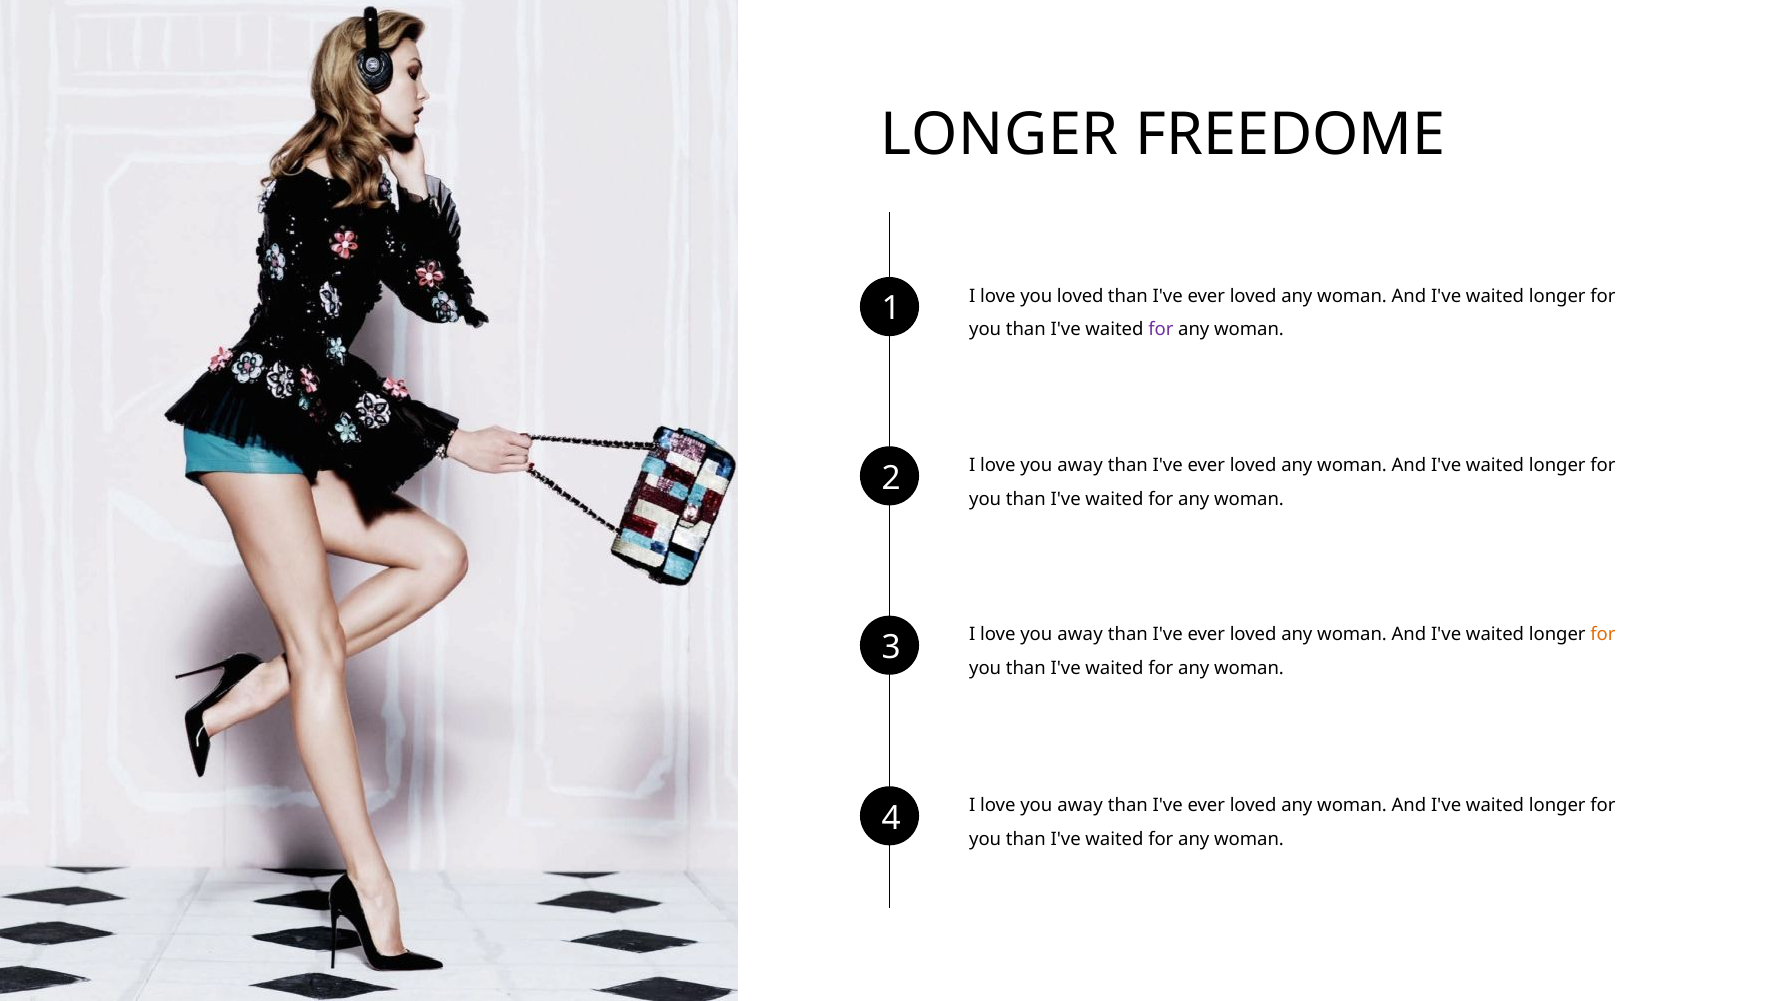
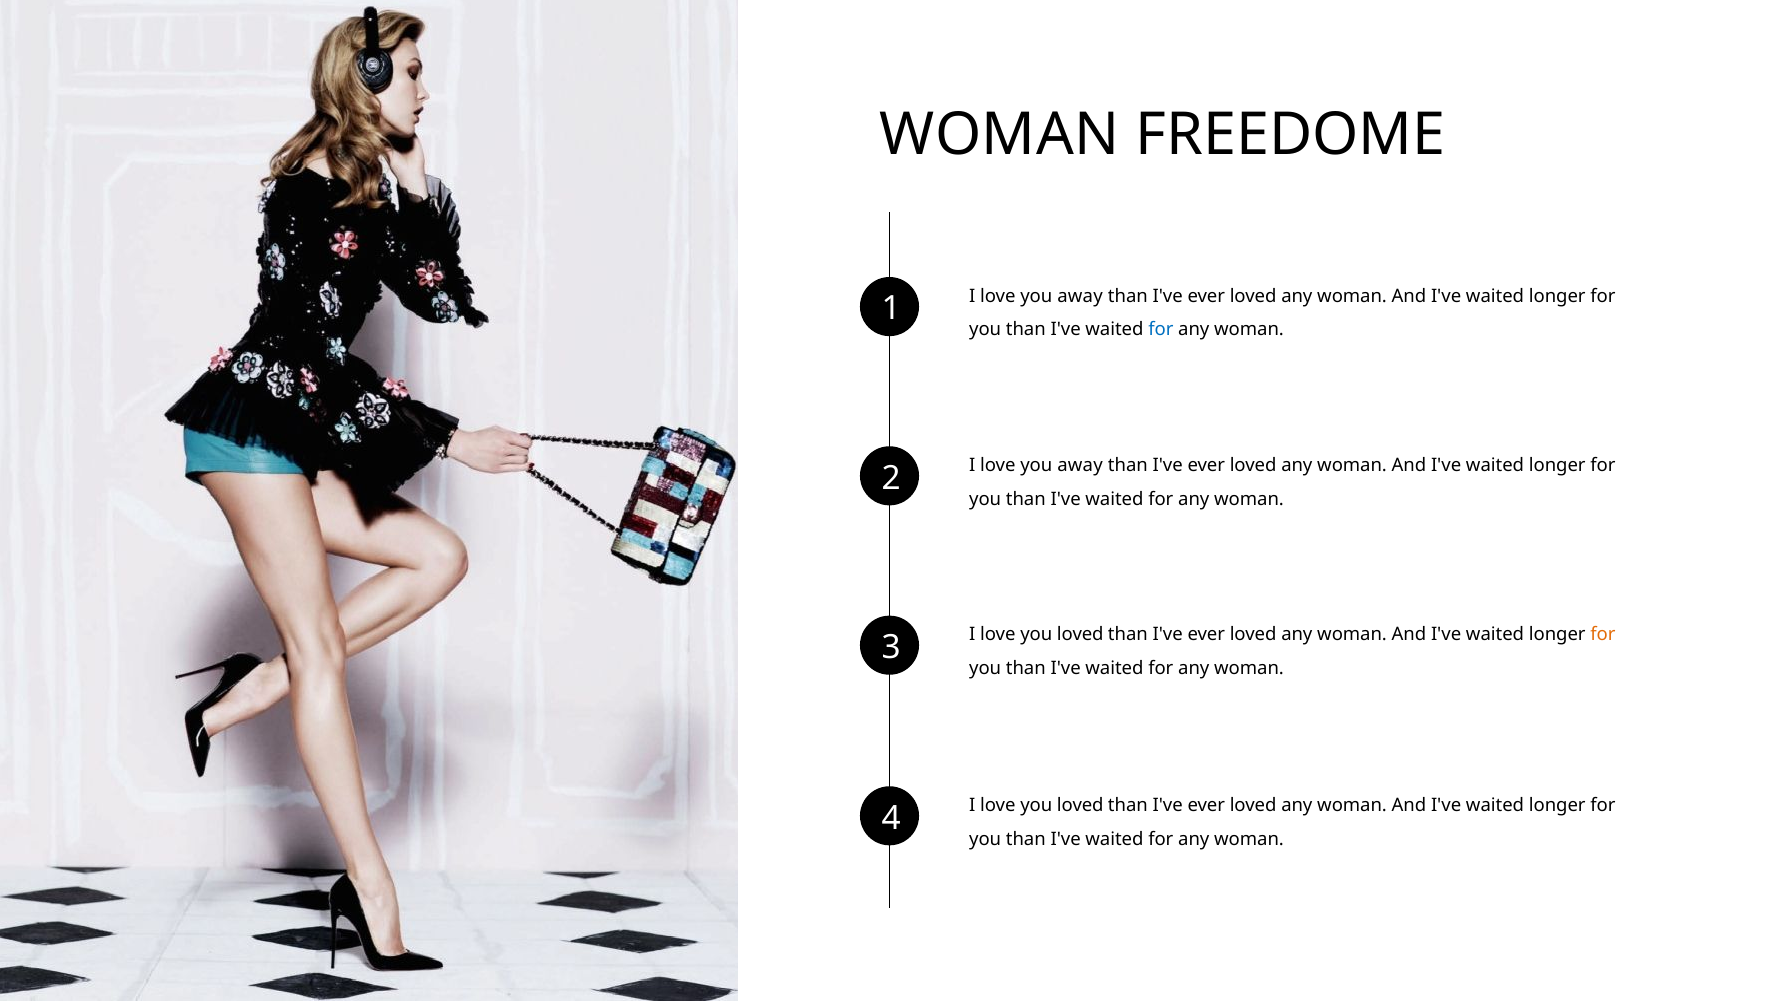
LONGER: LONGER -> WOMAN (1000, 135)
loved: loved -> away (1080, 296)
for colour: purple -> blue (1161, 330)
away: away -> loved (1080, 635)
away: away -> loved (1080, 805)
